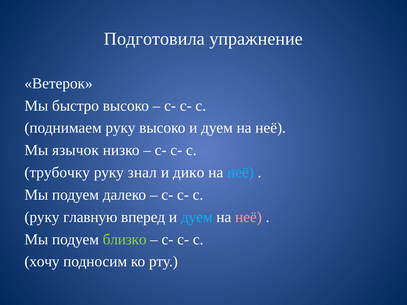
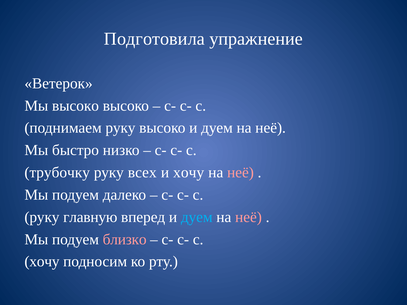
Мы быстро: быстро -> высоко (76, 106)
язычок: язычок -> быстро (75, 150)
знал: знал -> всех (142, 173)
и дико: дико -> хочу (189, 173)
неё colour: light blue -> pink (240, 173)
близко colour: light green -> pink (125, 240)
